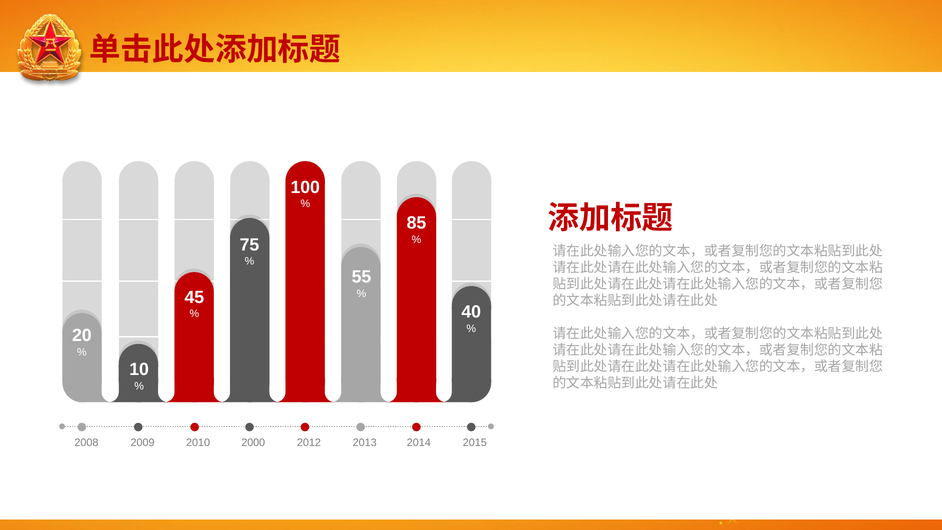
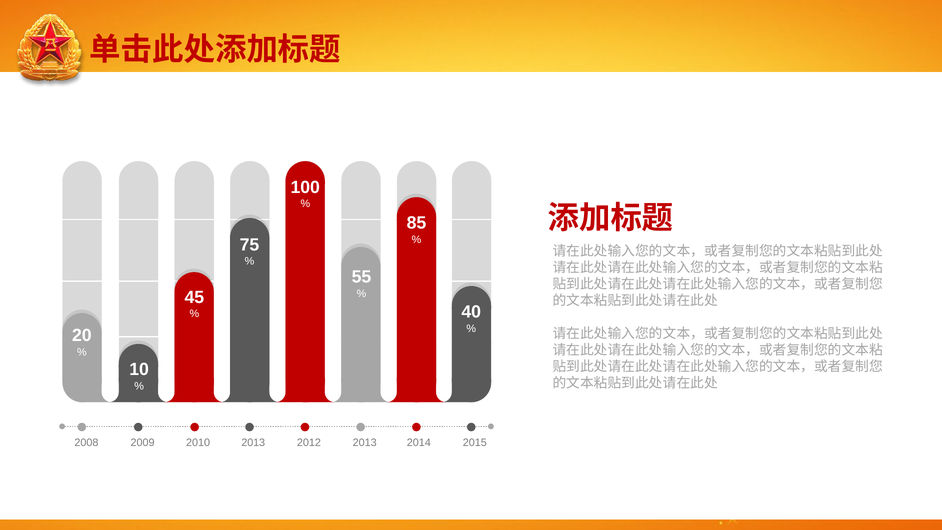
2000: 2000 -> 2013 (253, 443)
